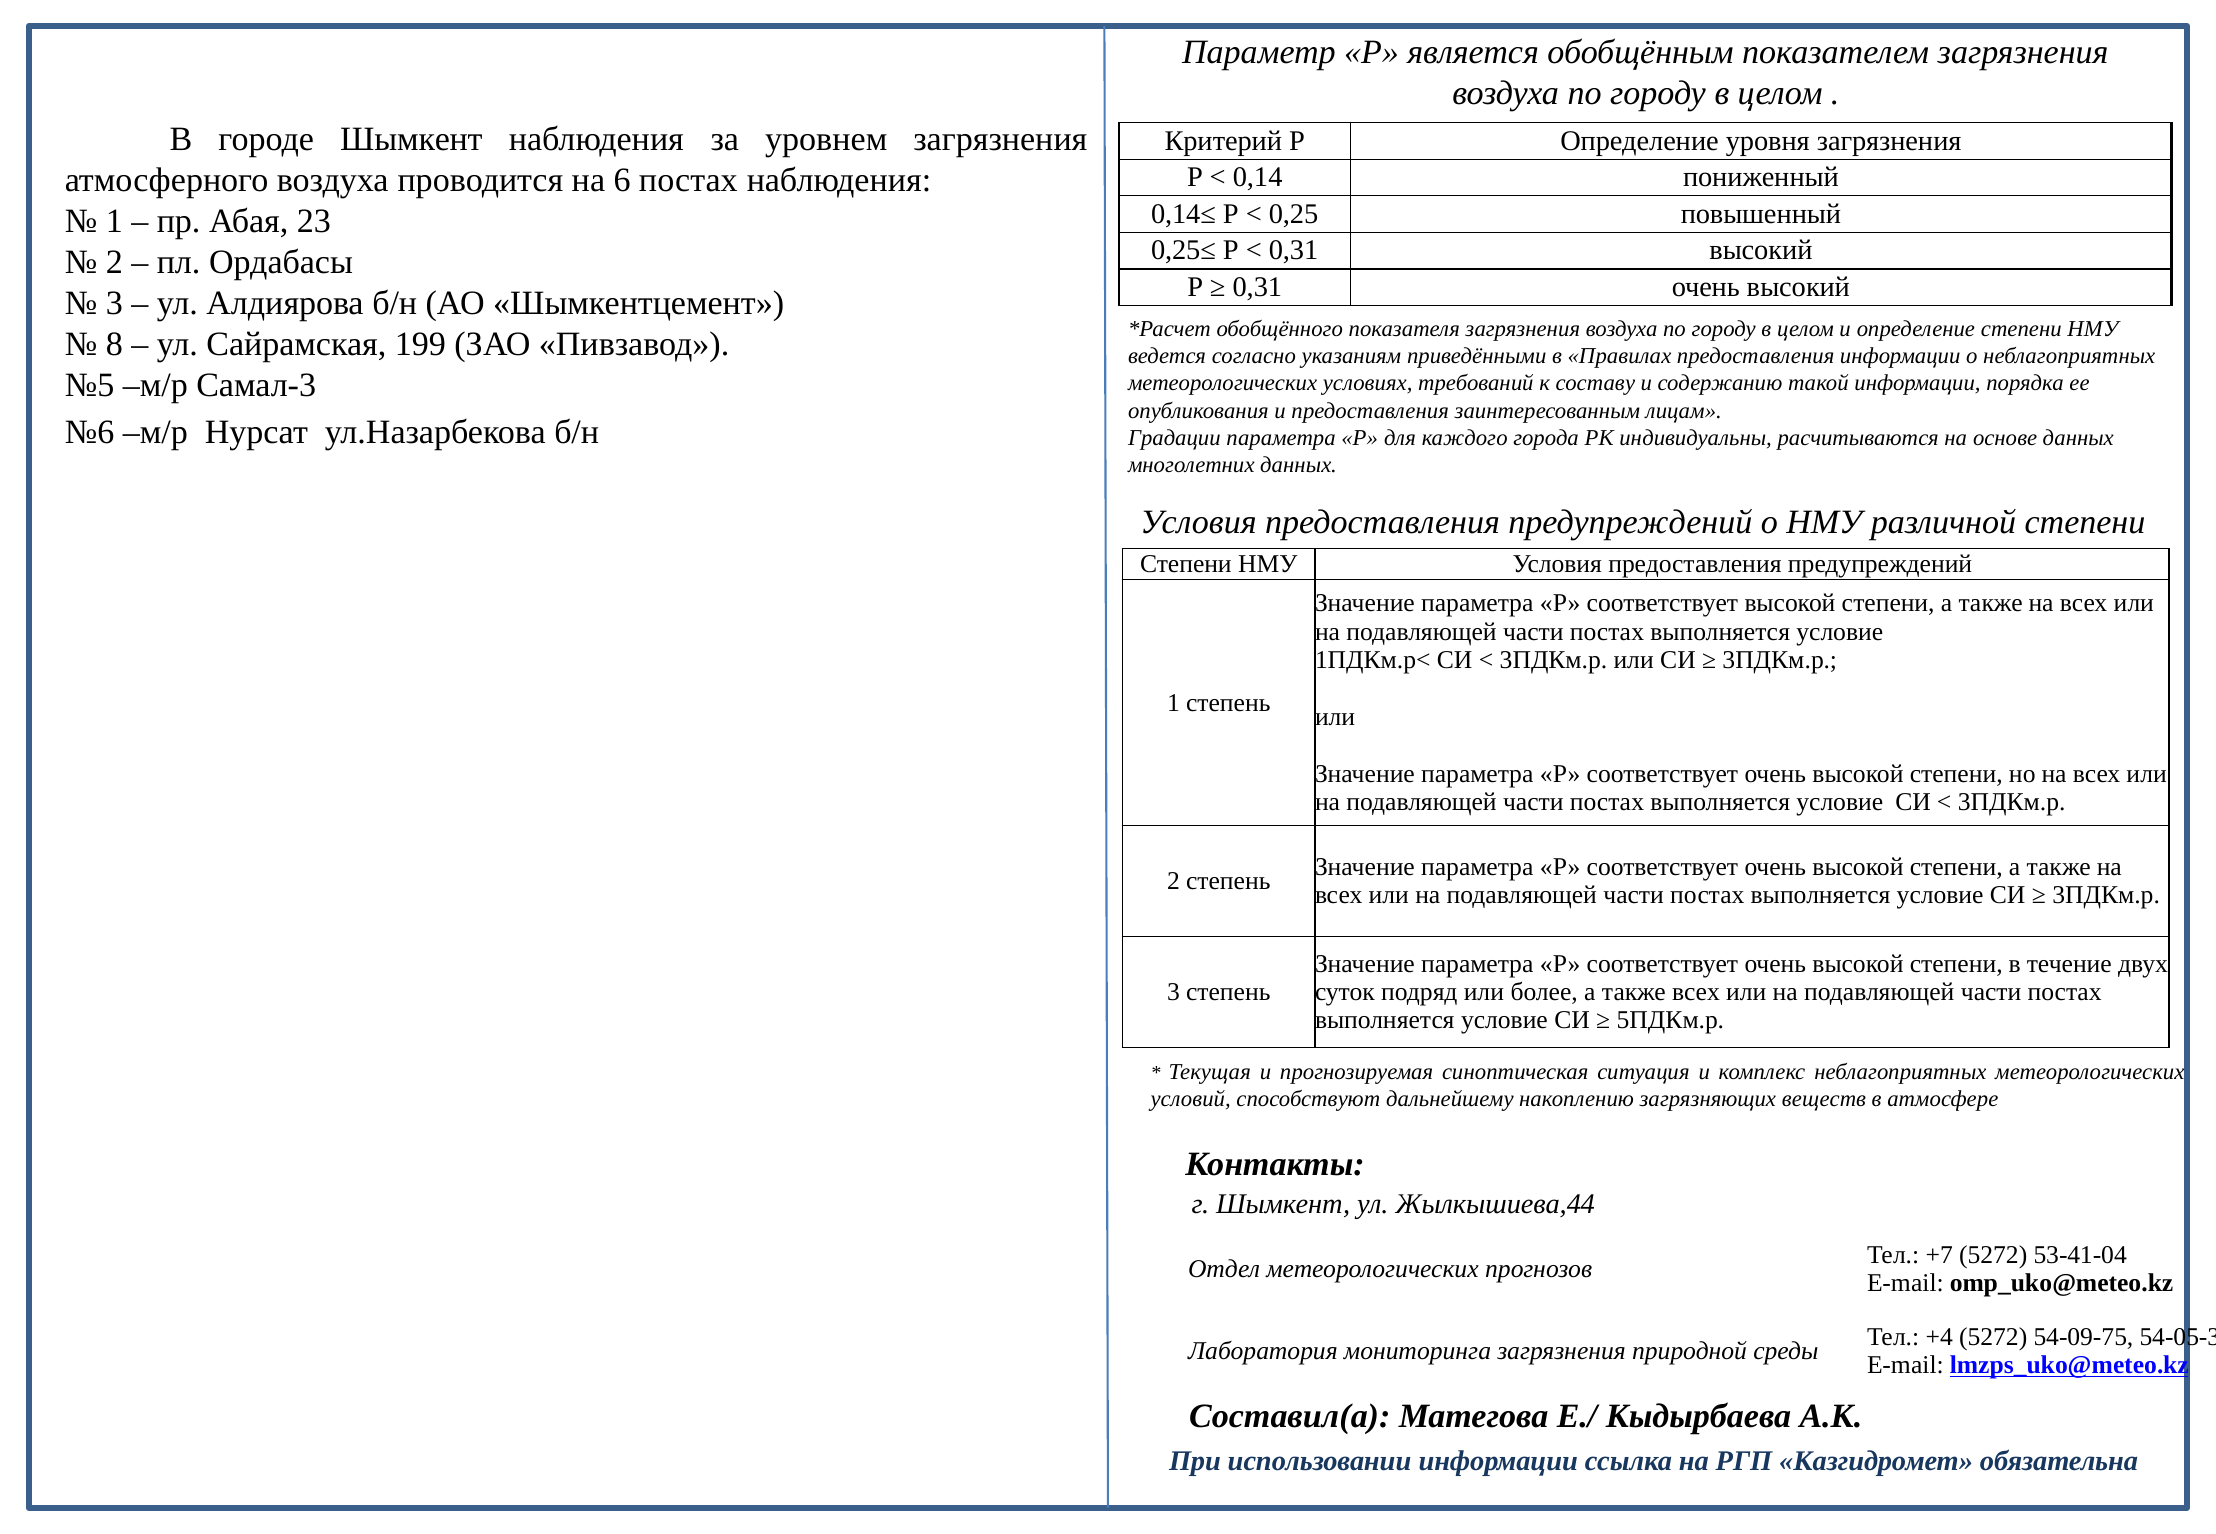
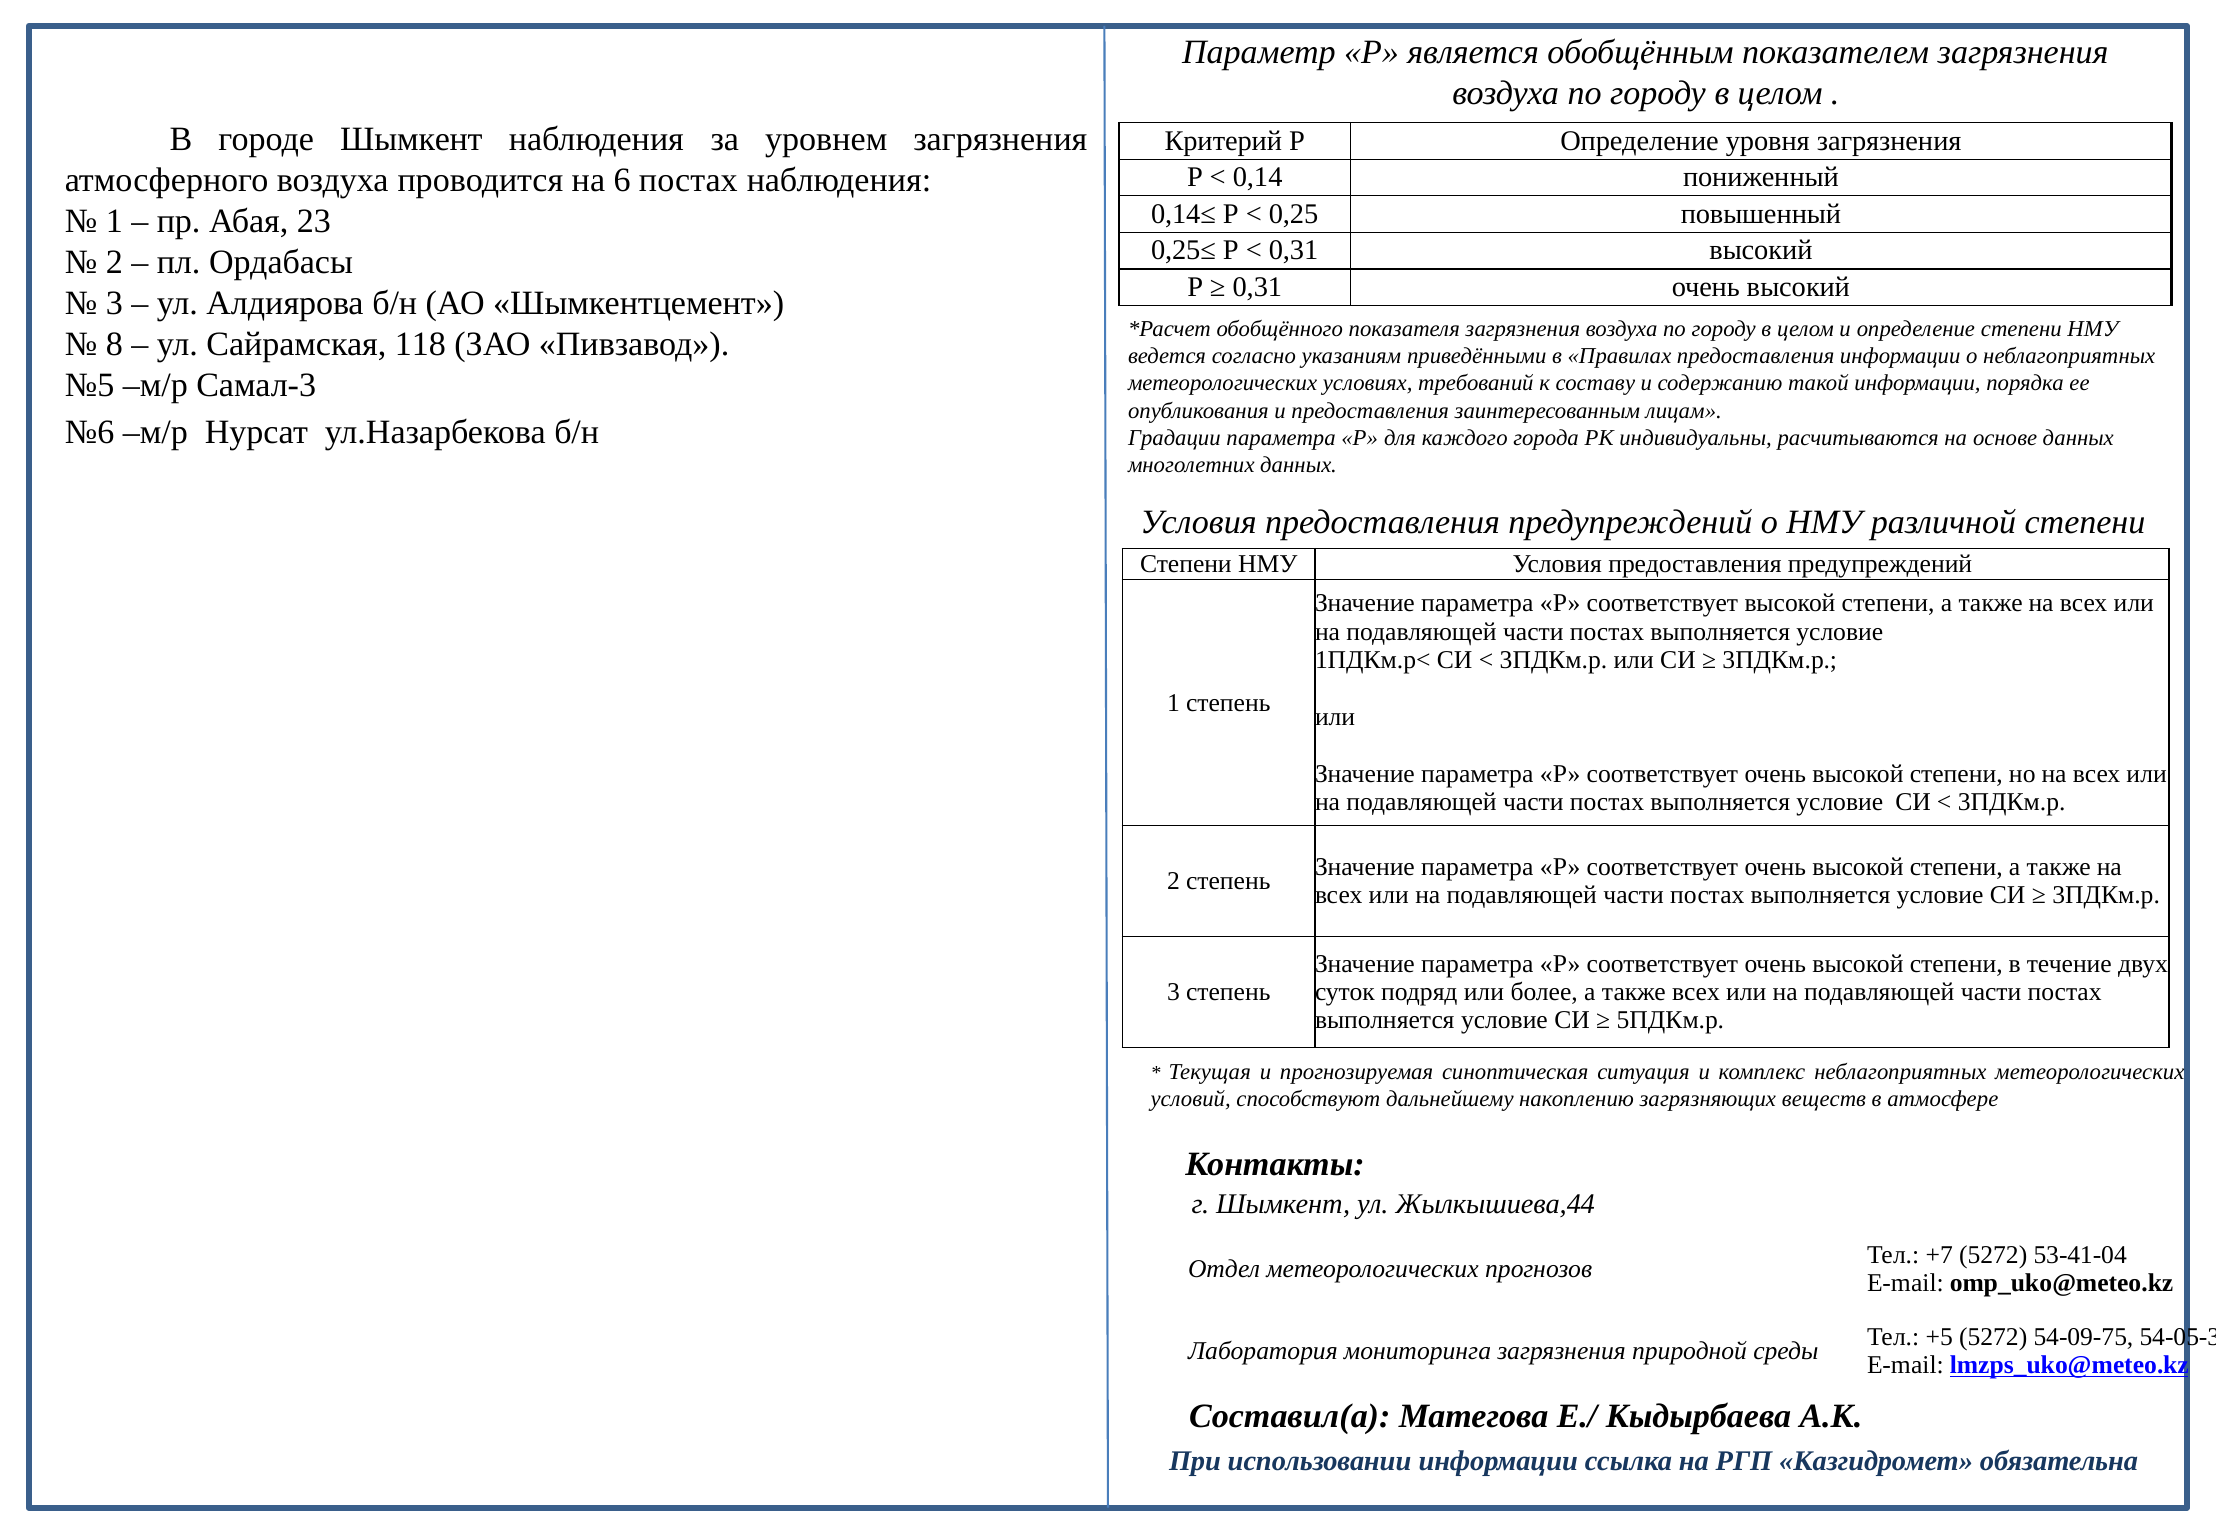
199: 199 -> 118 (420, 344)
+4: +4 -> +5 (1939, 1337)
